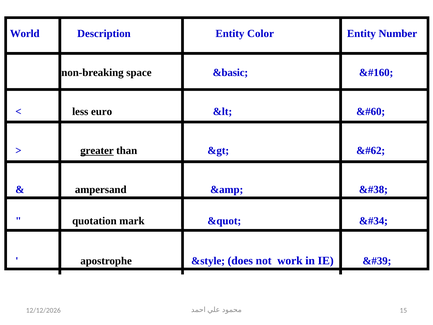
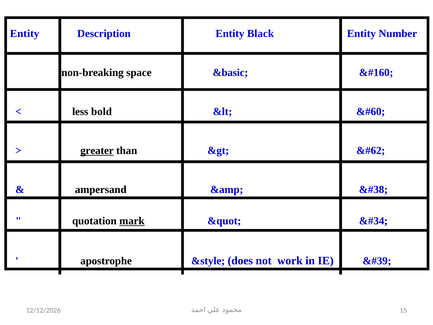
World: World -> Entity (25, 34)
Color: Color -> Black (261, 34)
euro: euro -> bold (102, 111)
mark underline: none -> present (132, 221)
